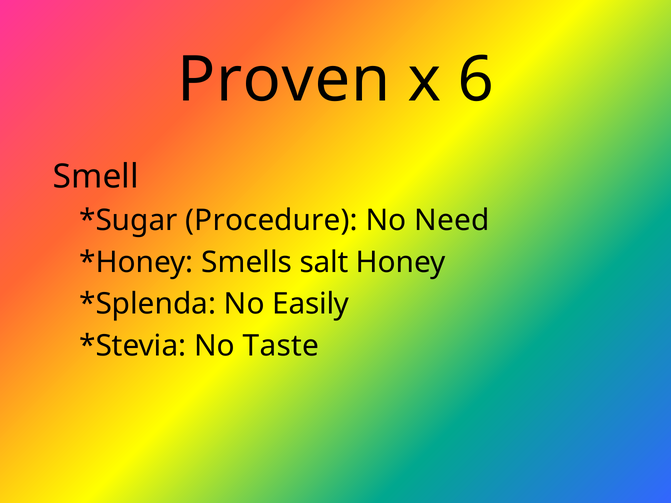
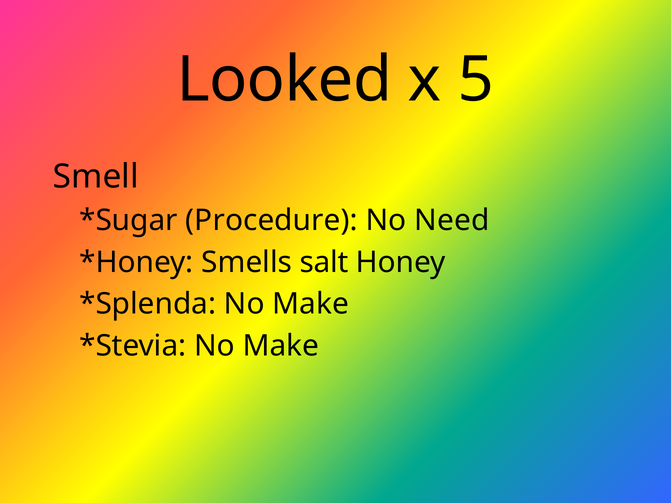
Proven: Proven -> Looked (284, 80)
6: 6 -> 5 (476, 80)
Easily: Easily -> Make (311, 304)
Taste: Taste -> Make (281, 346)
